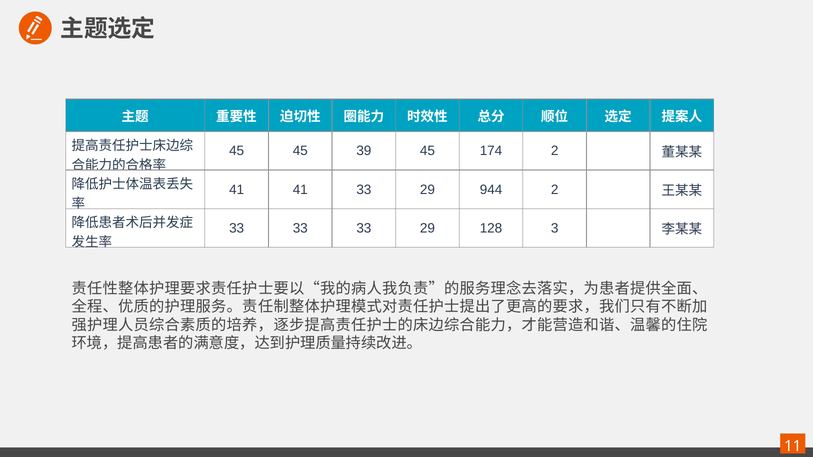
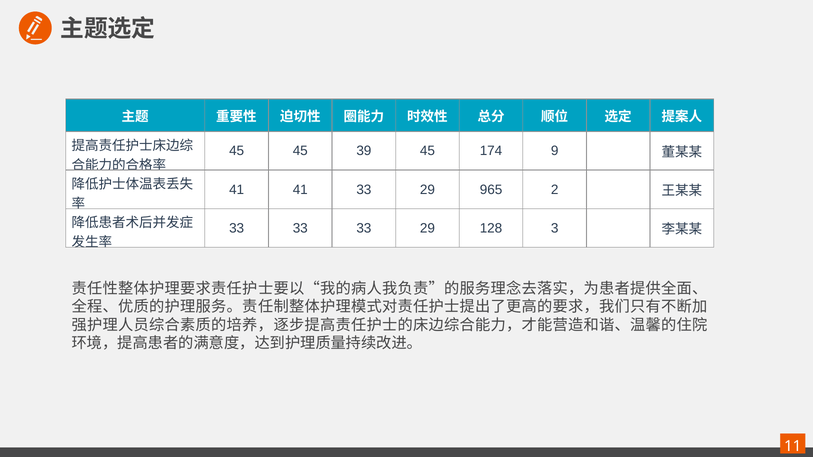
174 2: 2 -> 9 (555, 151)
944: 944 -> 965 (491, 190)
